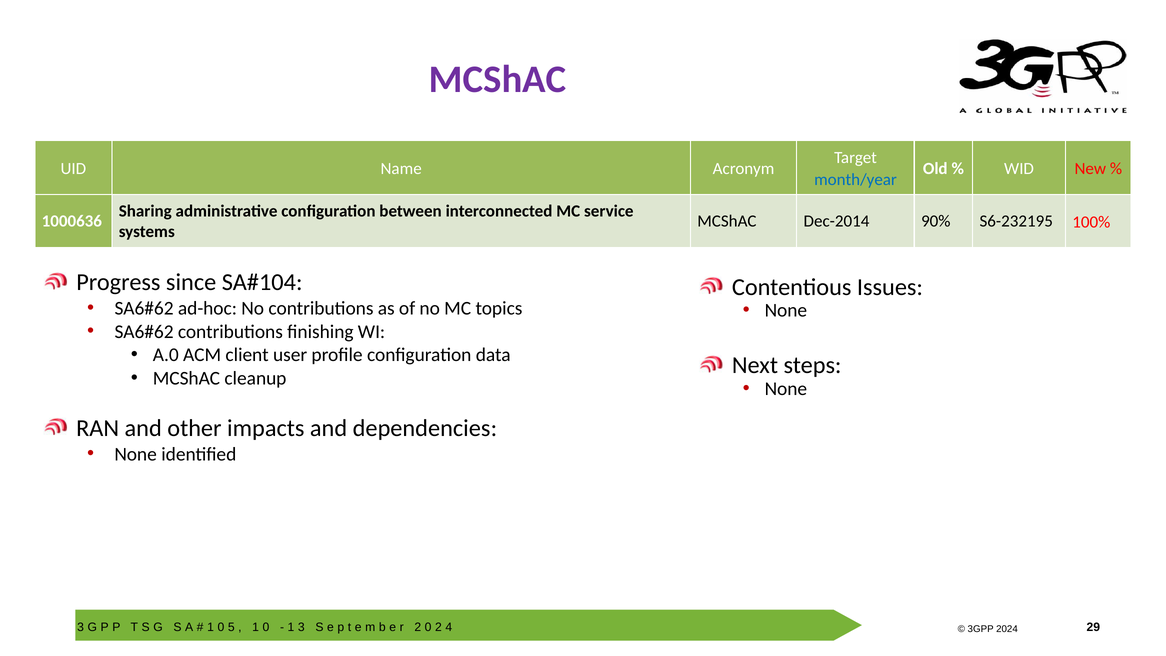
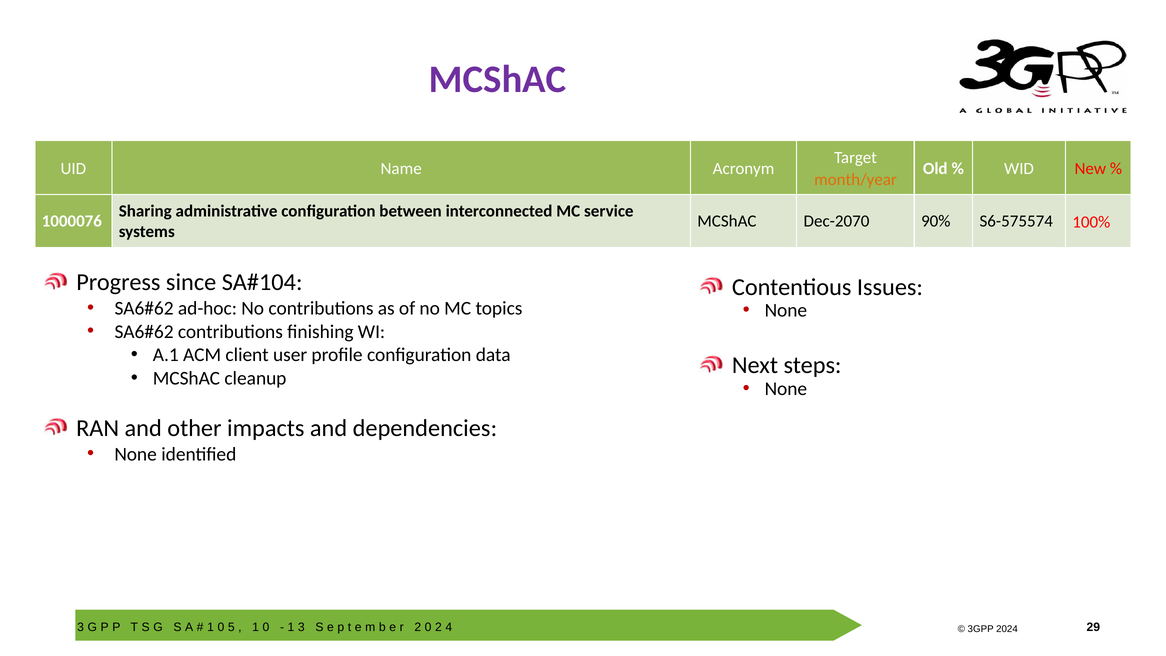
month/year colour: blue -> orange (856, 180)
1000636: 1000636 -> 1000076 (72, 221)
Dec-2014: Dec-2014 -> Dec-2070 (837, 221)
S6-232195: S6-232195 -> S6-575574 (1016, 221)
A.0: A.0 -> A.1 (166, 355)
